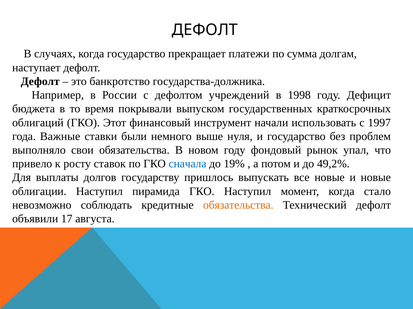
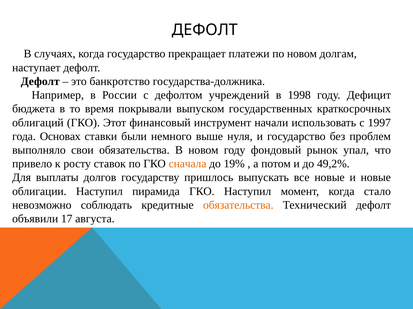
по сумма: сумма -> новом (302, 54)
Важные: Важные -> Основах (60, 137)
сначала colour: blue -> orange (188, 164)
